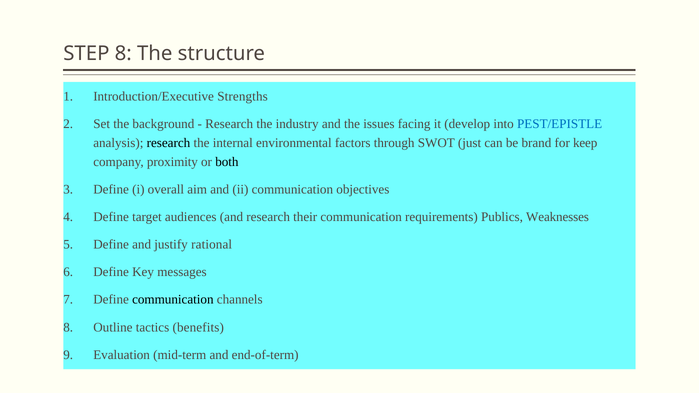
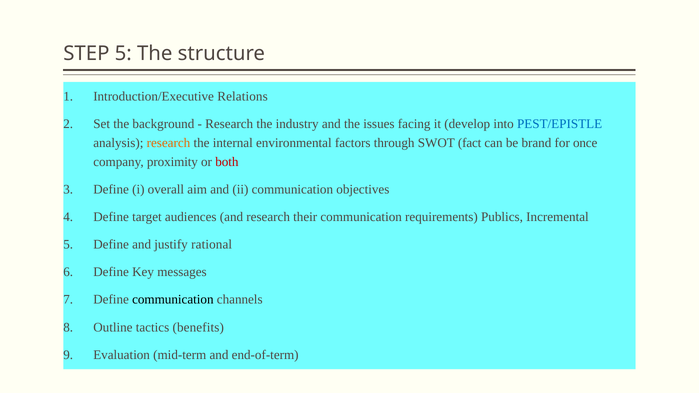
STEP 8: 8 -> 5 (123, 53)
Strengths: Strengths -> Relations (243, 96)
research colour: black -> orange (168, 143)
just: just -> fact (470, 143)
keep: keep -> once (585, 143)
both colour: black -> red (227, 162)
Weaknesses: Weaknesses -> Incremental (557, 217)
